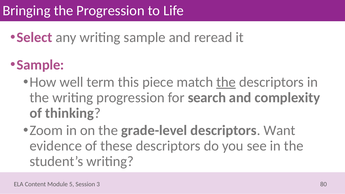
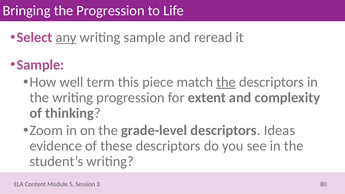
any underline: none -> present (66, 37)
search: search -> extent (207, 98)
Want: Want -> Ideas (279, 130)
